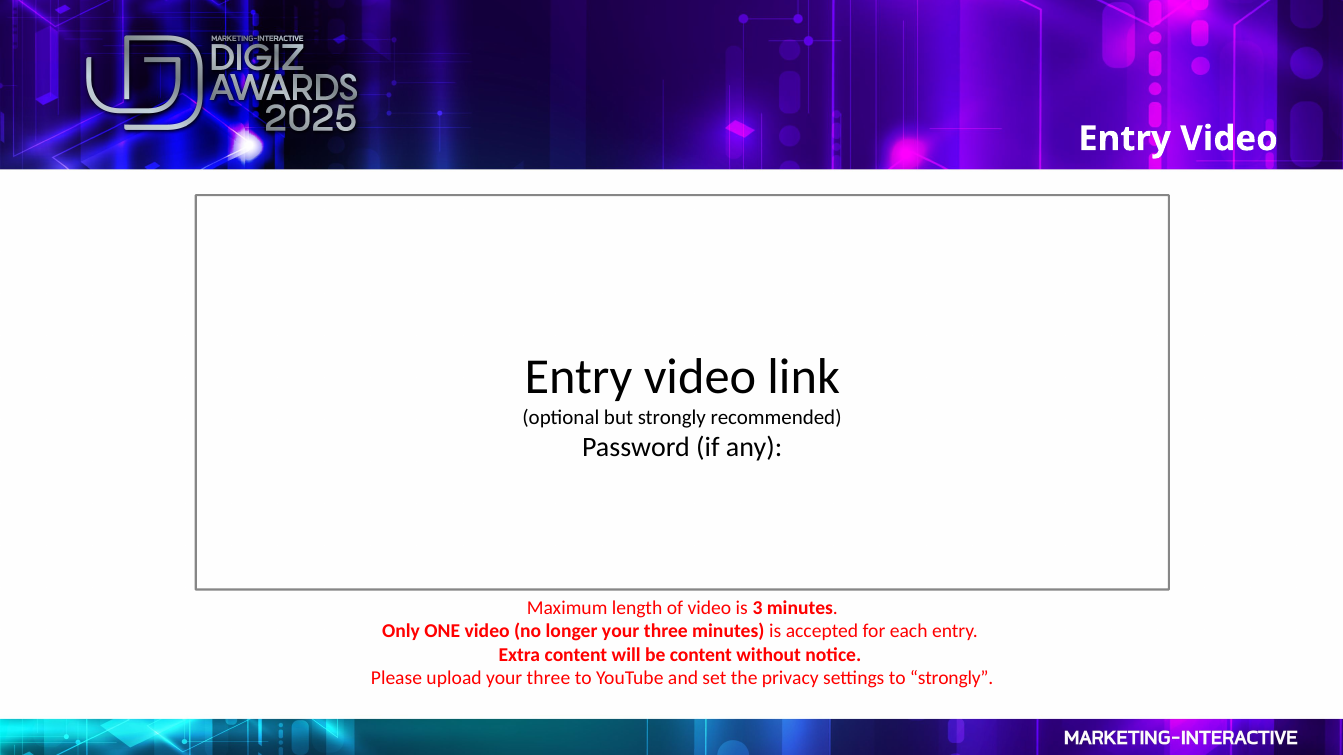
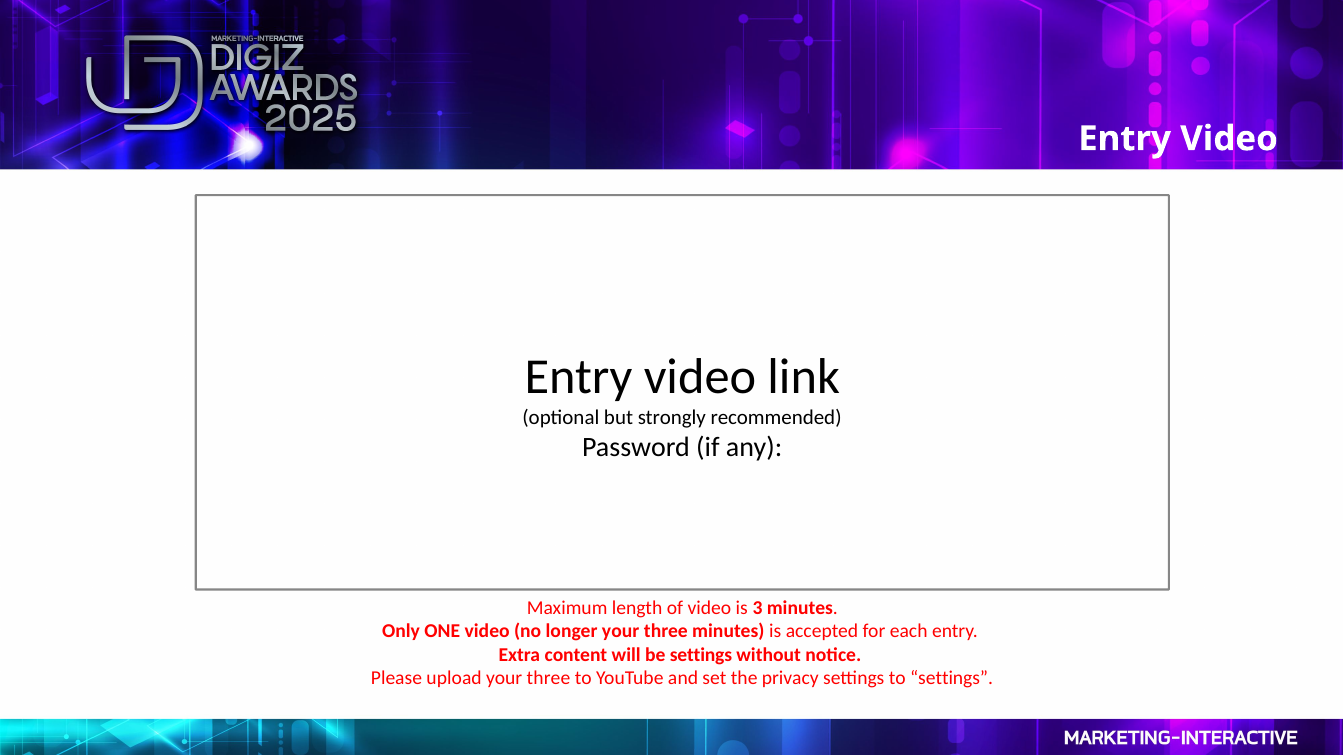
be content: content -> settings (701, 655)
to strongly: strongly -> settings (952, 678)
